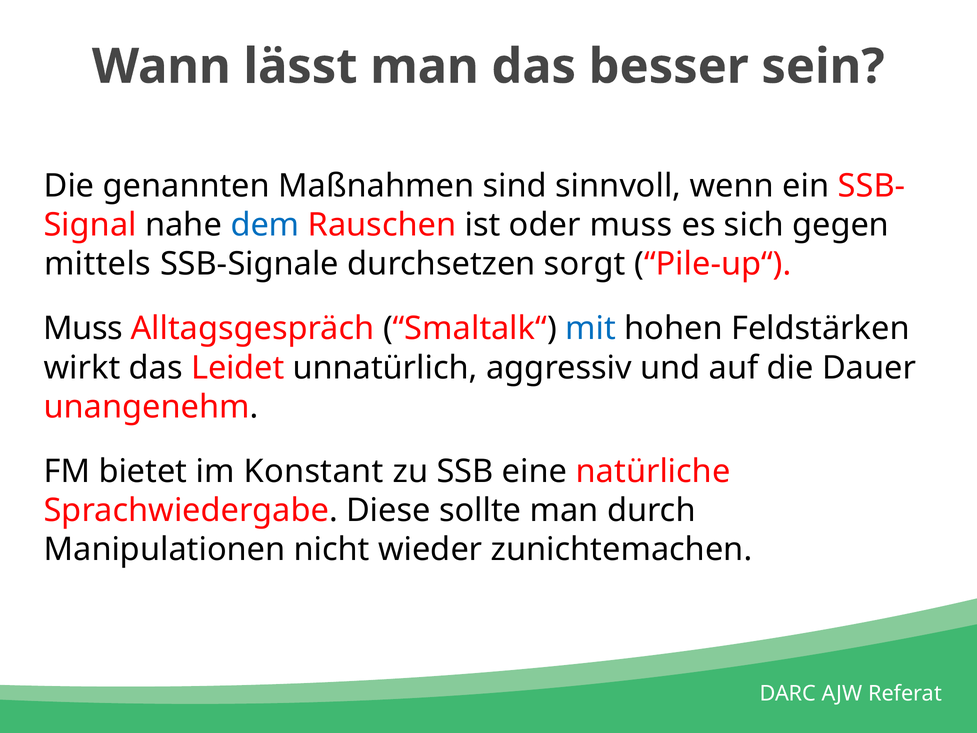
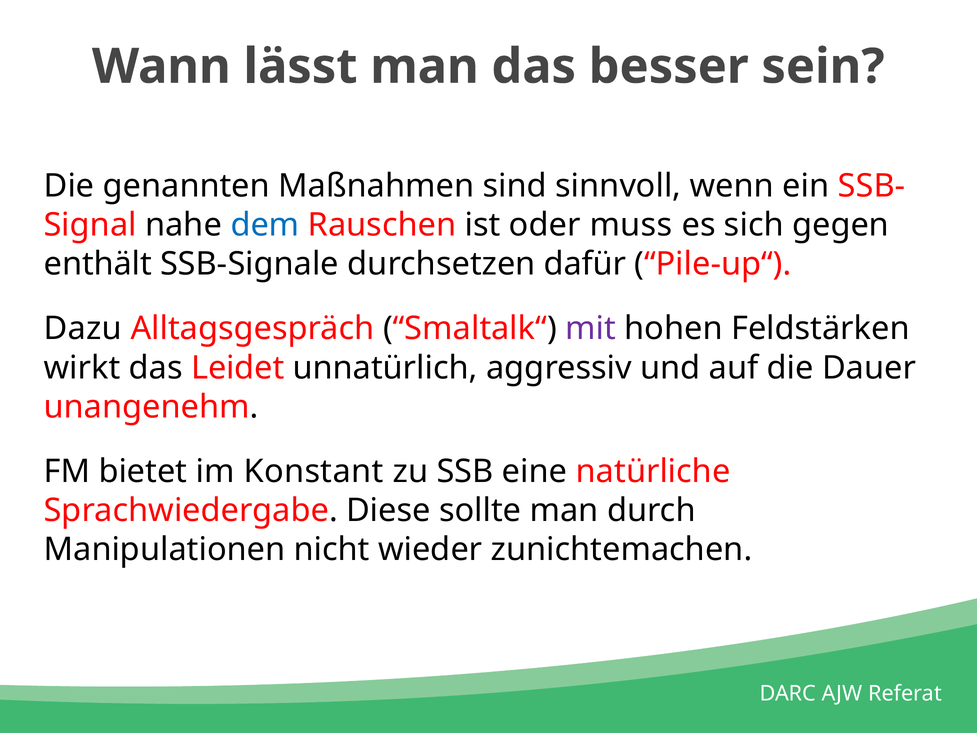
mittels: mittels -> enthält (98, 264)
sorgt: sorgt -> dafür (585, 264)
Muss: Muss -> Dazu (83, 329)
mit colour: blue -> purple (591, 329)
